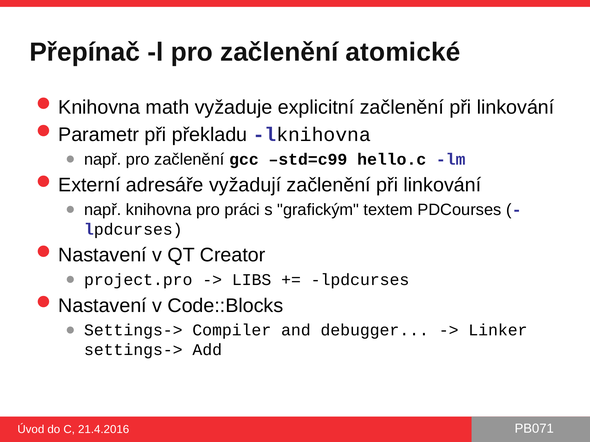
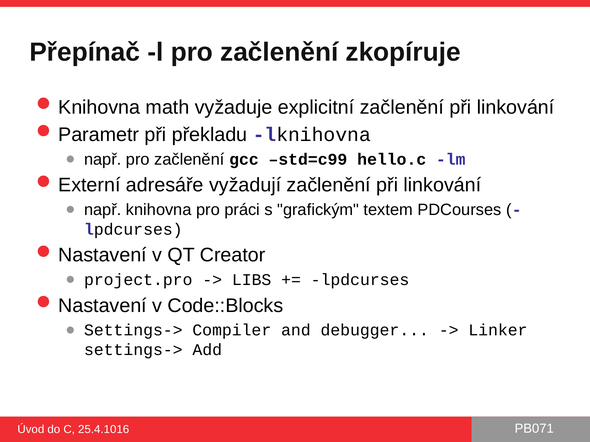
atomické: atomické -> zkopíruje (403, 52)
21.4.2016: 21.4.2016 -> 25.4.1016 (104, 430)
